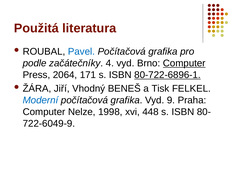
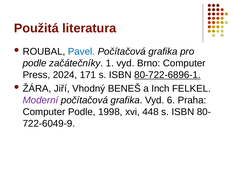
4: 4 -> 1 (110, 63)
Computer underline: present -> none (184, 63)
2064: 2064 -> 2024 (65, 75)
Tisk: Tisk -> Inch (160, 88)
Moderní colour: blue -> purple (41, 100)
9: 9 -> 6 (171, 100)
Computer Nelze: Nelze -> Podle (82, 112)
